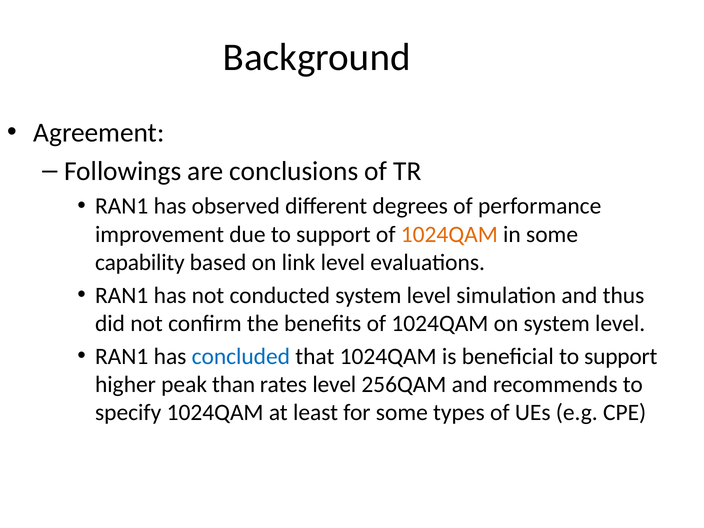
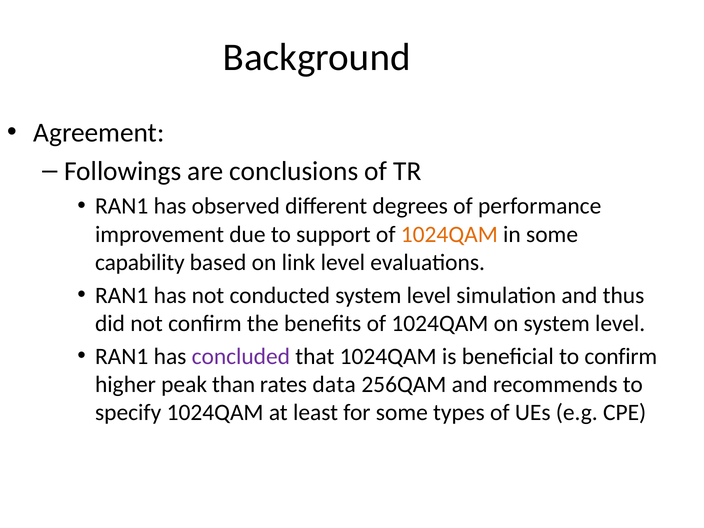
concluded colour: blue -> purple (241, 356)
beneficial to support: support -> confirm (621, 356)
rates level: level -> data (334, 385)
